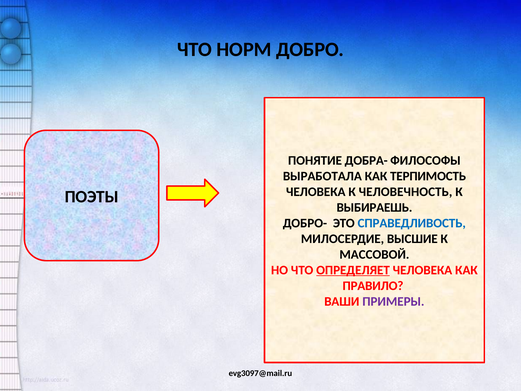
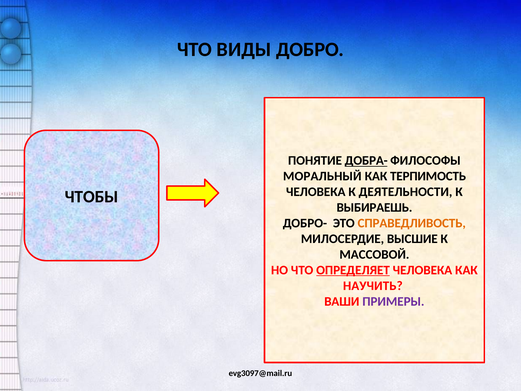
НОРМ: НОРМ -> ВИДЫ (244, 50)
ДОБРА- underline: none -> present (366, 161)
ВЫРАБОТАЛА: ВЫРАБОТАЛА -> МОРАЛЬНЫЙ (322, 176)
ЧЕЛОВЕЧНОСТЬ: ЧЕЛОВЕЧНОСТЬ -> ДЕЯТЕЛЬНОСТИ (405, 192)
ПОЭТЫ: ПОЭТЫ -> ЧТОБЫ (92, 197)
СПРАВЕДЛИВОСТЬ colour: blue -> orange (412, 223)
ПРАВИЛО: ПРАВИЛО -> НАУЧИТЬ (373, 286)
